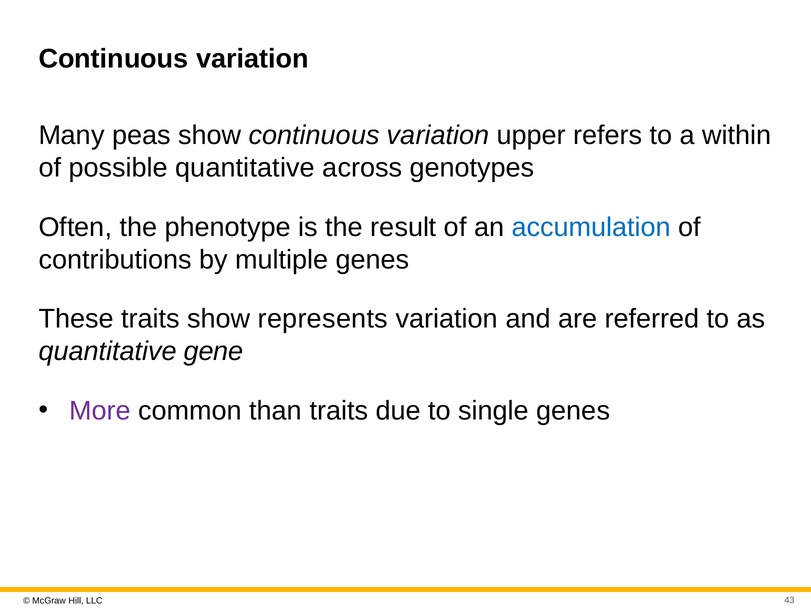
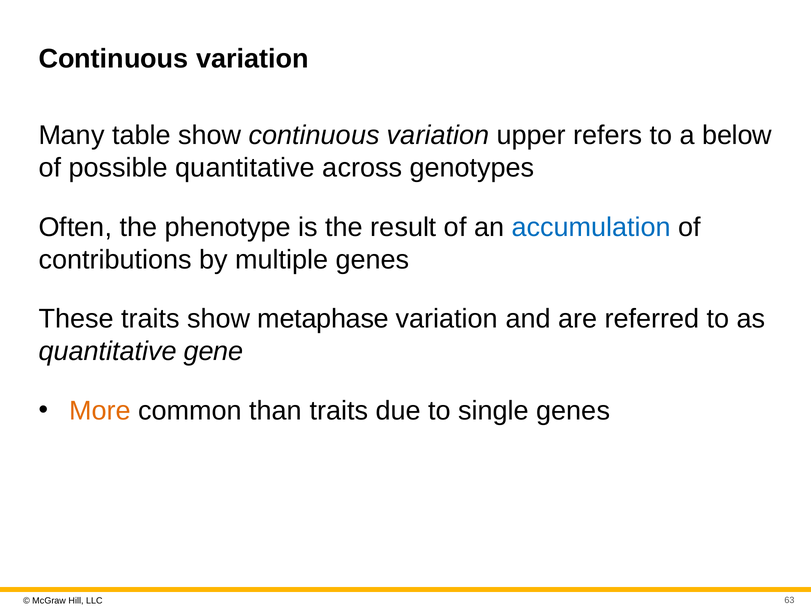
peas: peas -> table (141, 135)
within: within -> below (737, 135)
represents: represents -> metaphase (323, 319)
More colour: purple -> orange (100, 411)
43: 43 -> 63 (789, 601)
